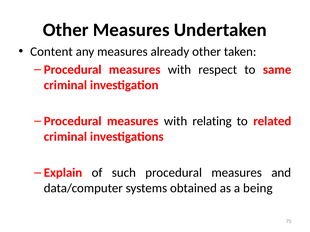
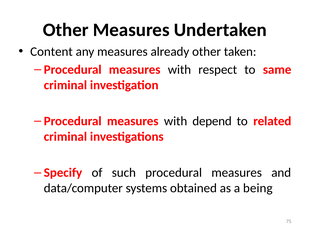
relating: relating -> depend (212, 121)
Explain: Explain -> Specify (63, 173)
